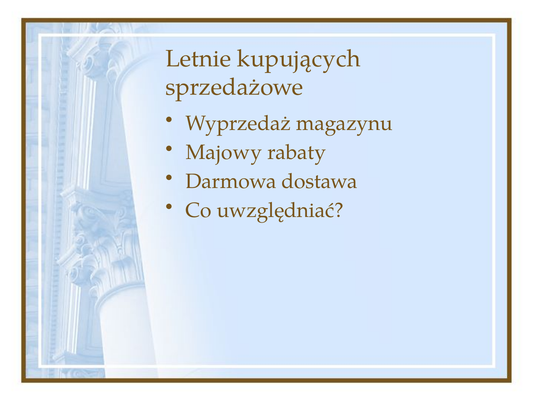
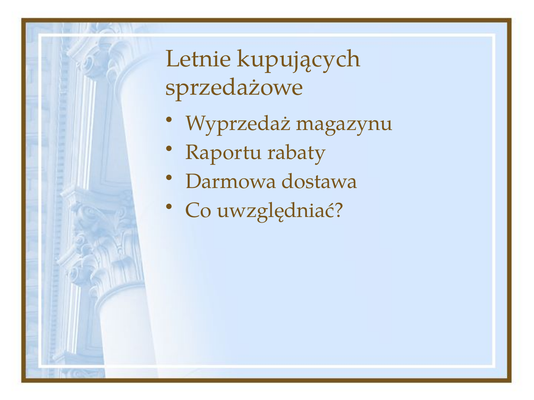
Majowy: Majowy -> Raportu (224, 152)
